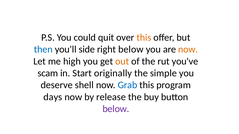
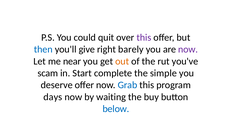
this colour: orange -> purple (144, 38)
side: side -> give (87, 49)
right below: below -> barely (131, 49)
now colour: orange -> purple (188, 49)
high: high -> near (72, 61)
originally: originally -> complete (113, 73)
deserve shell: shell -> offer (84, 85)
release: release -> waiting (111, 97)
below colour: purple -> blue (116, 109)
